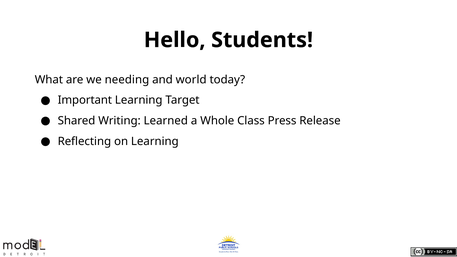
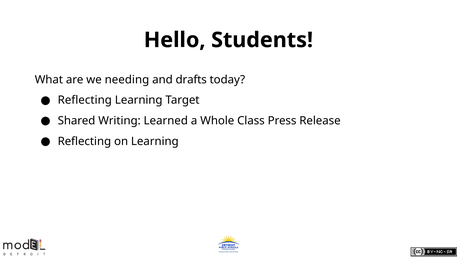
world: world -> drafts (191, 80)
Important: Important -> Reflecting (85, 100)
